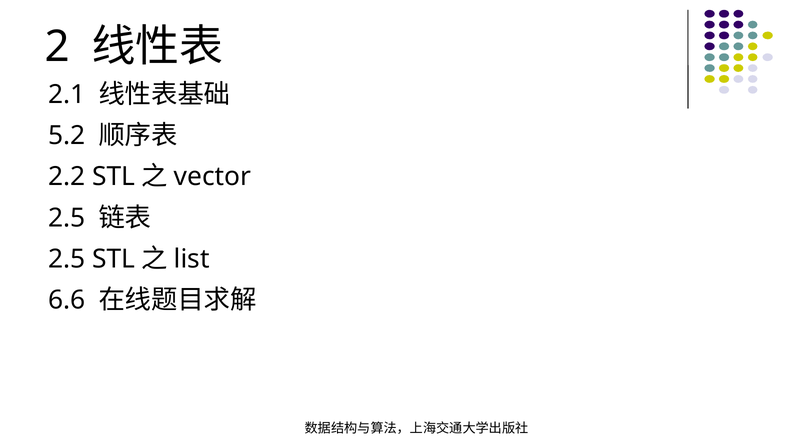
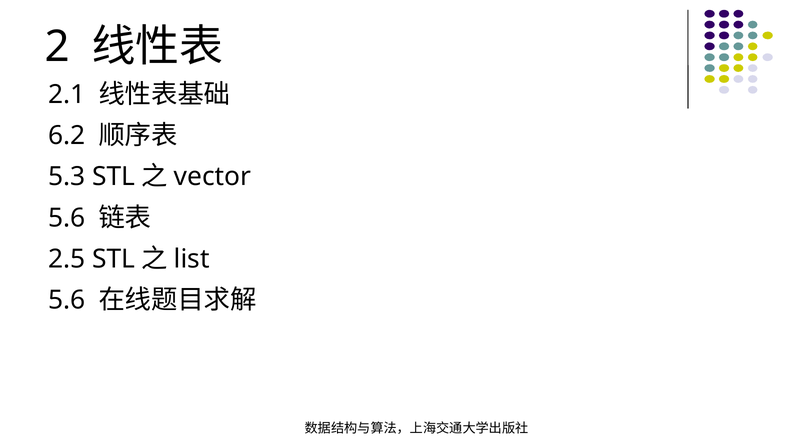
5.2: 5.2 -> 6.2 (67, 136)
2.2: 2.2 -> 5.3 (67, 177)
2.5: 2.5 -> 5.6 (67, 218)
6.6: 6.6 -> 5.6 (67, 301)
